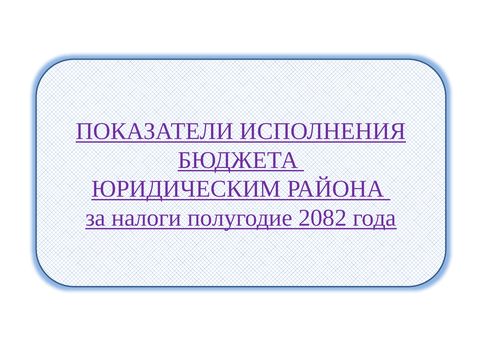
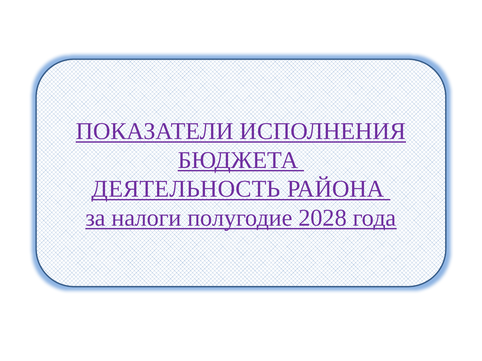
ЮРИДИЧЕСКИМ: ЮРИДИЧЕСКИМ -> ДЕЯТЕЛЬНОСТЬ (186, 189)
2082: 2082 -> 2028 (323, 218)
